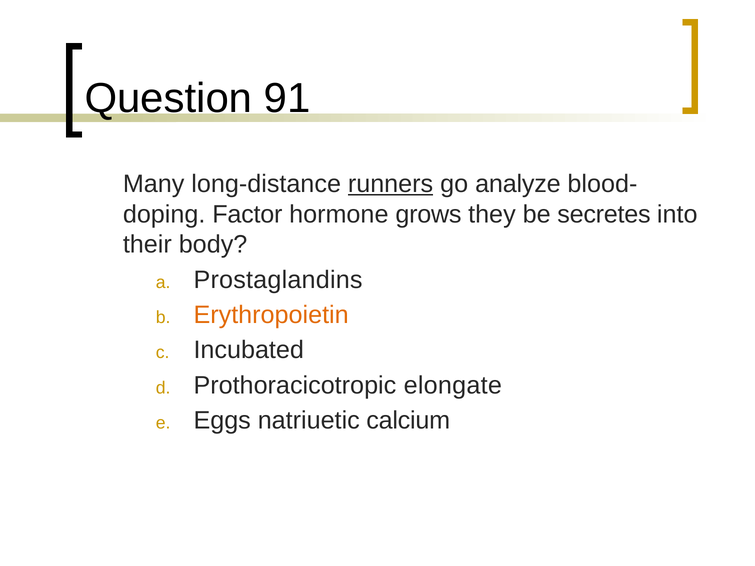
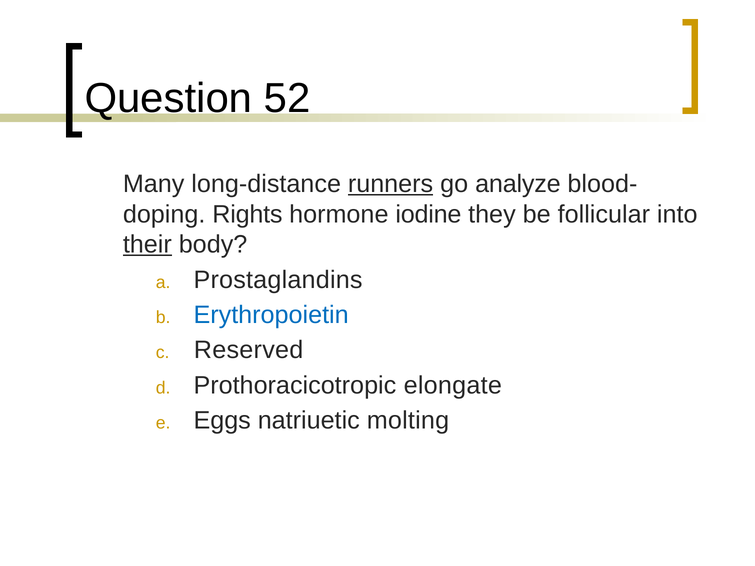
91: 91 -> 52 (287, 99)
Factor: Factor -> Rights (247, 214)
grows: grows -> iodine (428, 214)
secretes: secretes -> follicular (604, 214)
their underline: none -> present (147, 245)
Erythropoietin colour: orange -> blue (271, 315)
Incubated: Incubated -> Reserved (249, 350)
calcium: calcium -> molting (408, 421)
